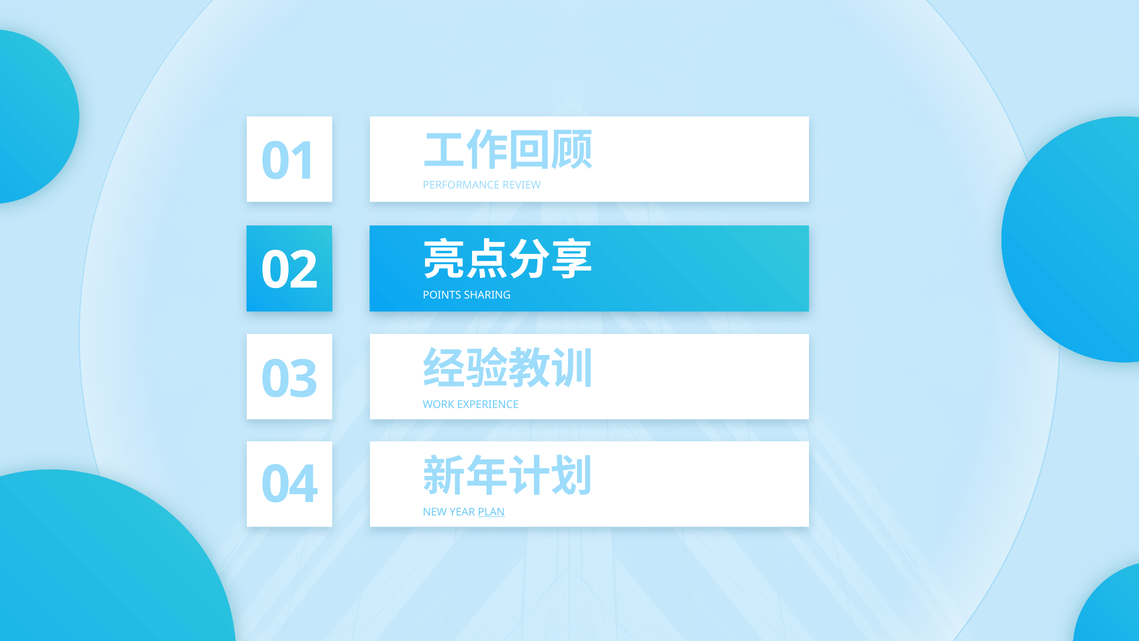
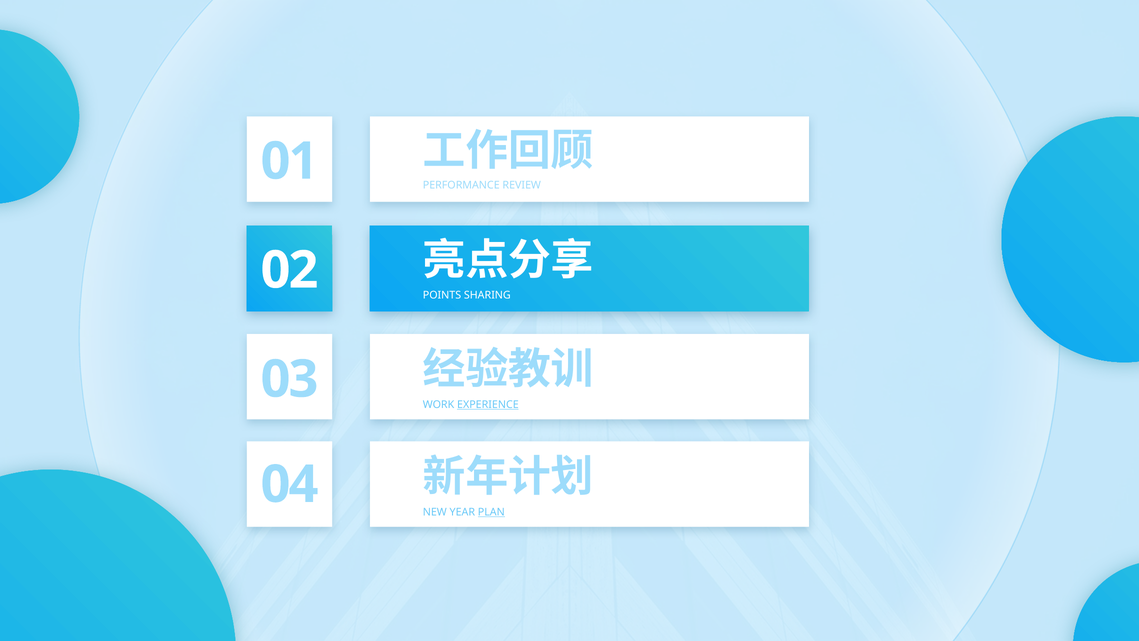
EXPERIENCE underline: none -> present (488, 404)
